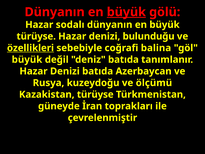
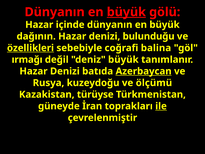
sodalı: sodalı -> içinde (70, 25)
türüyse: türüyse -> dağının (36, 36)
büyük: büyük -> ırmağı (27, 59)
deniz batıda: batıda -> büyük (123, 59)
Azerbaycan underline: none -> present (144, 71)
ile underline: none -> present (161, 106)
